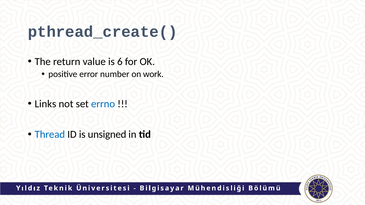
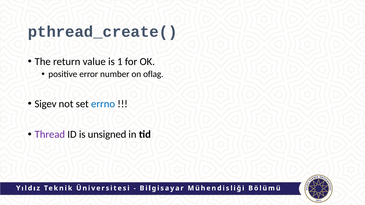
6: 6 -> 1 (120, 62)
work: work -> oflag (153, 74)
Links: Links -> Sigev (46, 104)
Thread colour: blue -> purple (50, 135)
